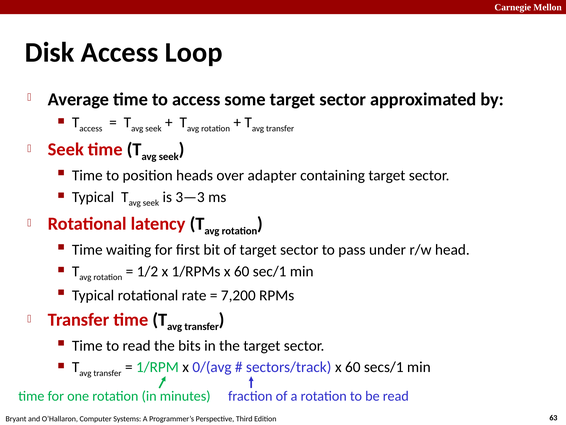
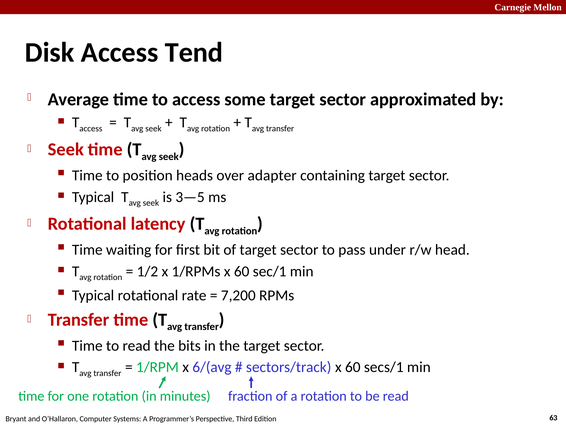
Loop: Loop -> Tend (194, 53)
3—3: 3—3 -> 3—5 (190, 197)
0/(avg: 0/(avg -> 6/(avg (212, 367)
